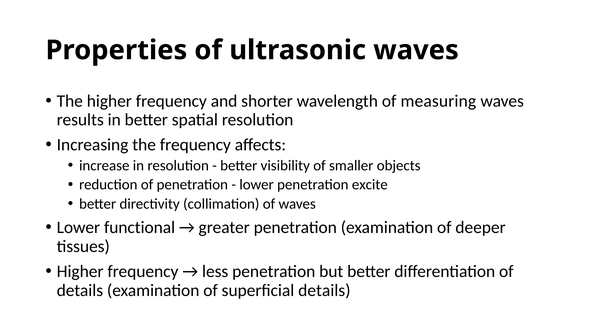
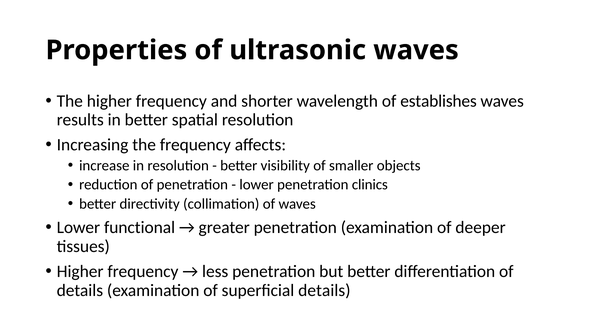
measuring: measuring -> establishes (439, 101)
excite: excite -> clinics (370, 185)
